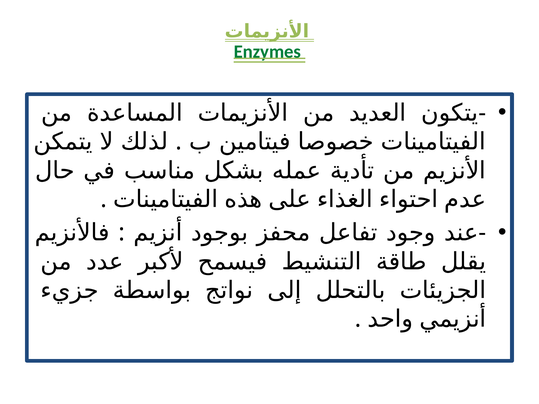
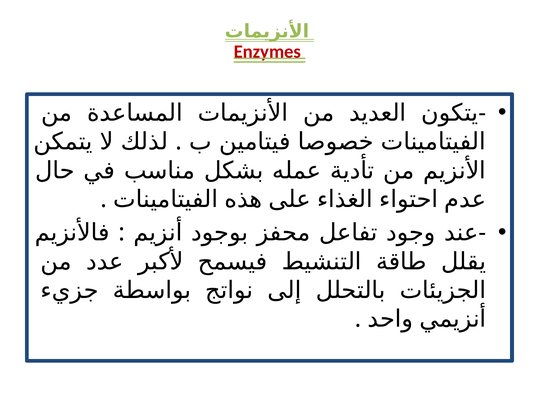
Enzymes colour: green -> red (267, 52)
